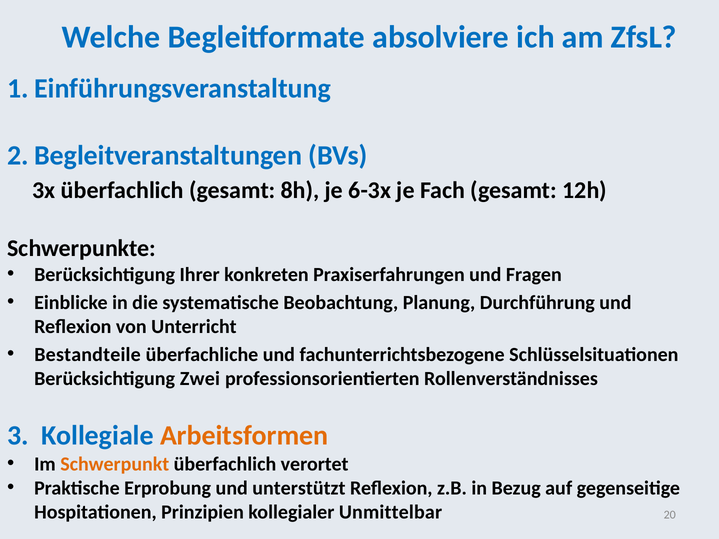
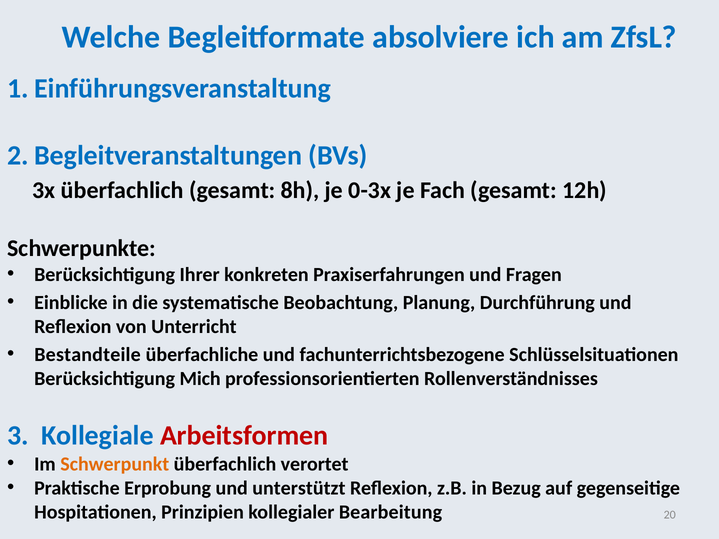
6-3x: 6-3x -> 0-3x (370, 190)
Zwei: Zwei -> Mich (200, 379)
Arbeitsformen colour: orange -> red (244, 436)
Unmittelbar: Unmittelbar -> Bearbeitung (391, 512)
